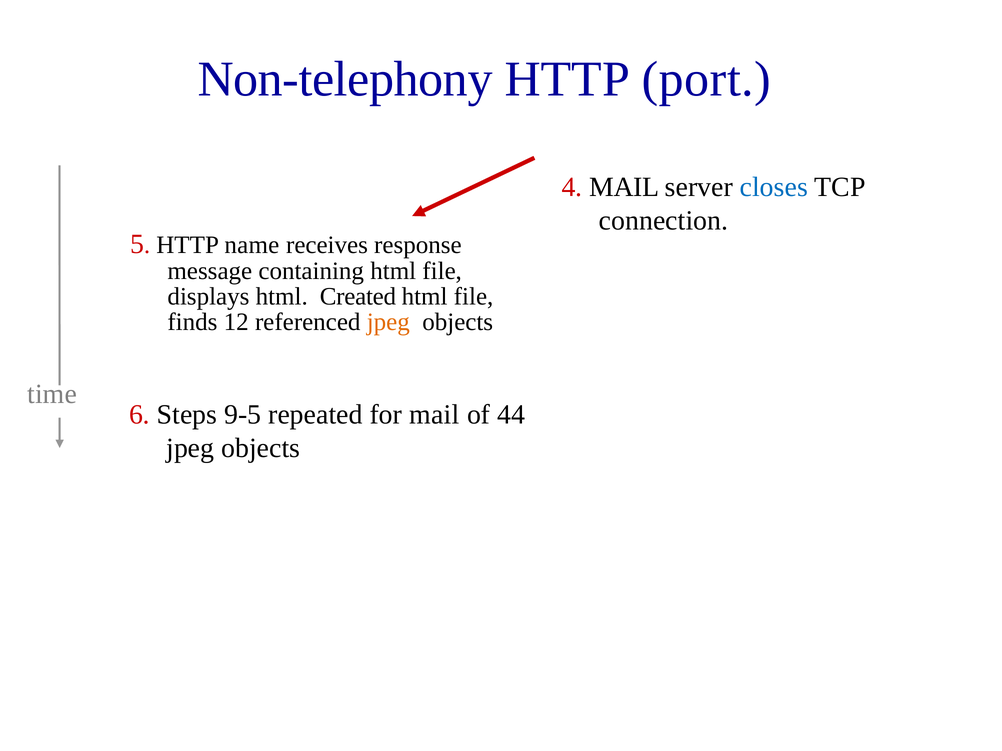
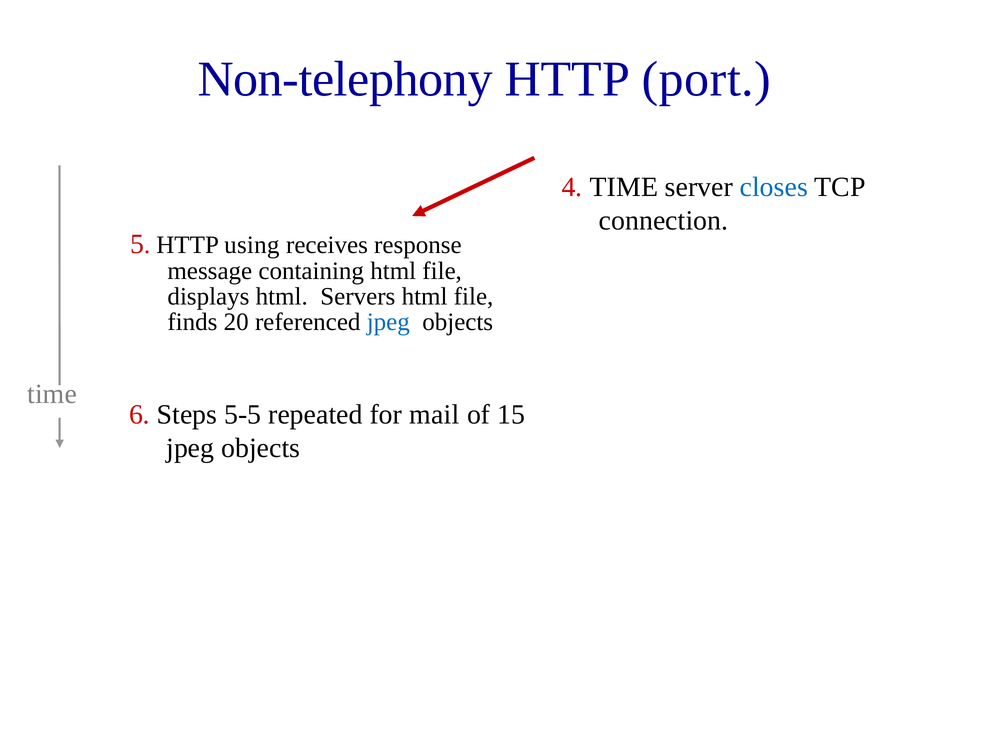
4 MAIL: MAIL -> TIME (624, 187)
name: name -> using (252, 245)
Created: Created -> Servers (358, 297)
12: 12 -> 20 (236, 322)
jpeg colour: orange -> blue (388, 322)
9-5: 9-5 -> 5-5 (243, 415)
44: 44 -> 15 (511, 415)
